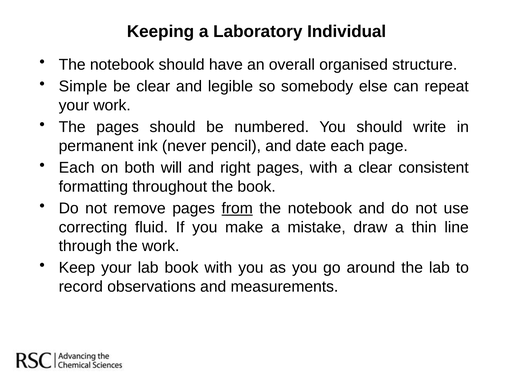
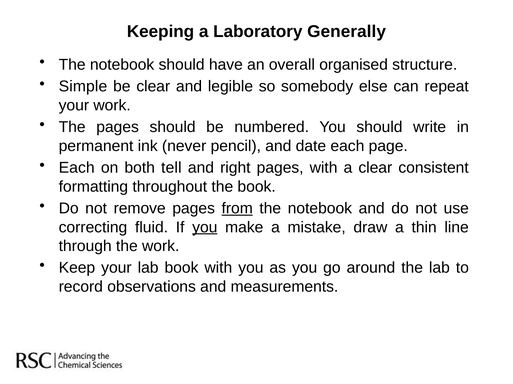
Individual: Individual -> Generally (347, 32)
will: will -> tell (171, 168)
you underline: none -> present (205, 228)
